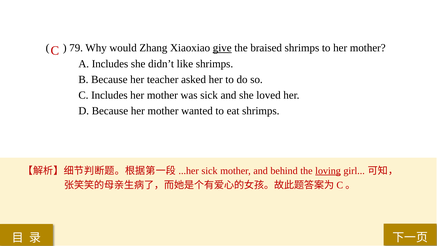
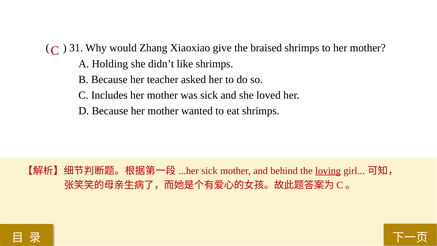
79: 79 -> 31 (76, 48)
give underline: present -> none (222, 48)
A Includes: Includes -> Holding (110, 64)
